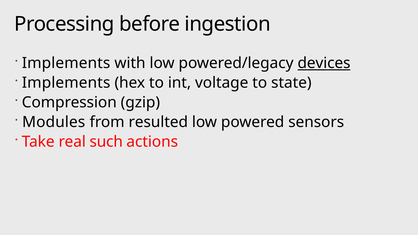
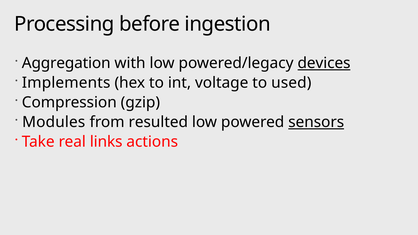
Implements: Implements -> Aggregation (66, 63)
state: state -> used (291, 83)
sensors underline: none -> present (316, 122)
such: such -> links (106, 142)
